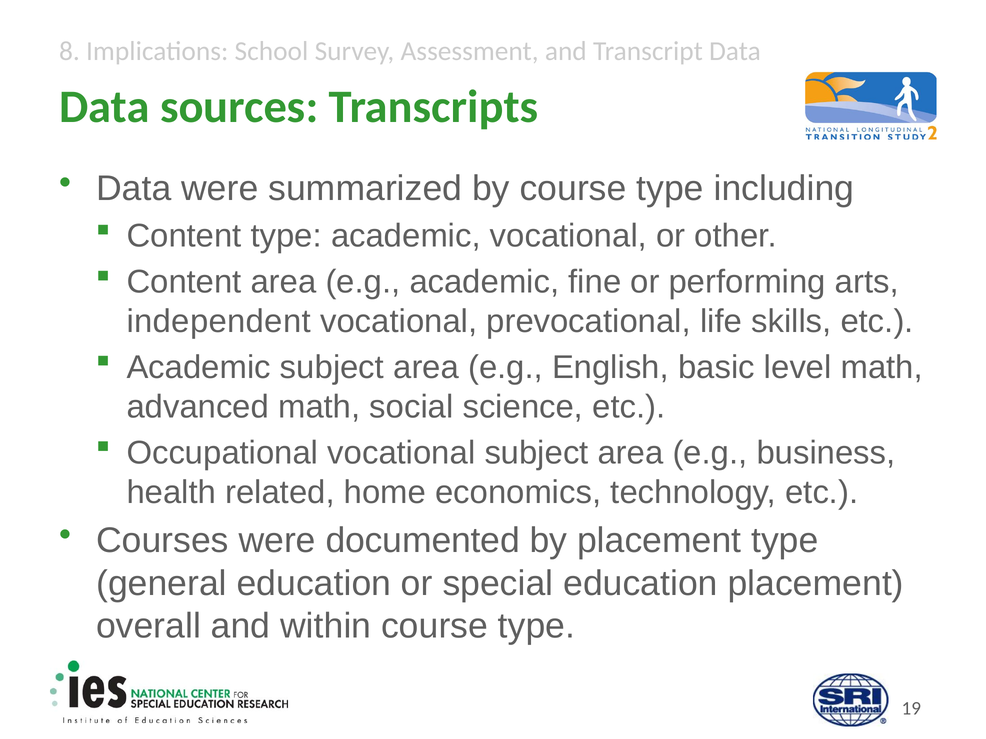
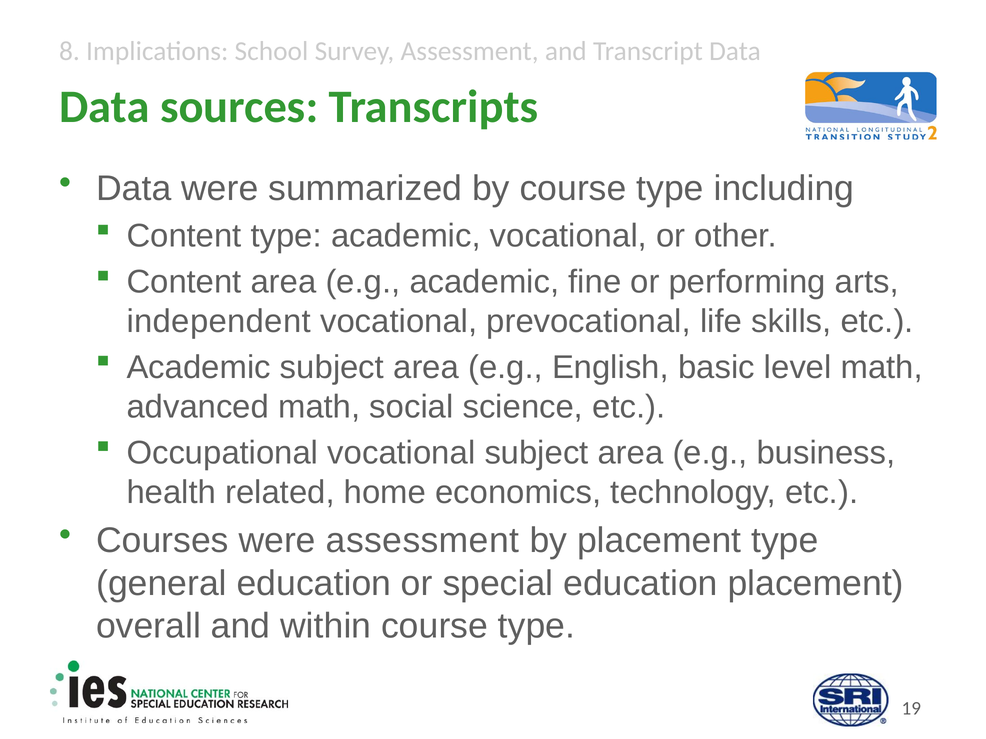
were documented: documented -> assessment (423, 541)
